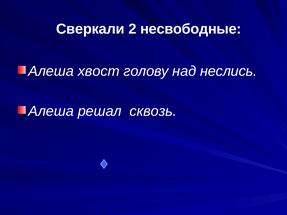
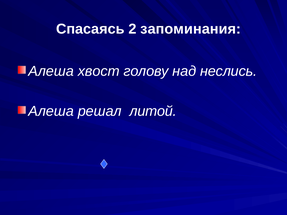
Сверкали: Сверкали -> Спасаясь (90, 29)
несвободные: несвободные -> запоминания (191, 29)
сквозь: сквозь -> литой (153, 111)
